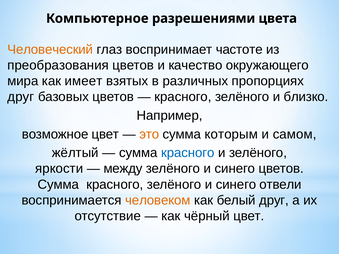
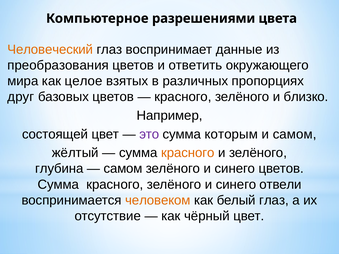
частоте: частоте -> данные (239, 50)
качество: качество -> ответить (195, 65)
имеет: имеет -> целое (84, 81)
возможное: возможное -> состоящей (55, 134)
это colour: orange -> purple (149, 134)
красного colour: blue -> orange (188, 153)
яркости: яркости -> глубина (59, 169)
между: между -> самом (123, 169)
белый друг: друг -> глаз (274, 200)
